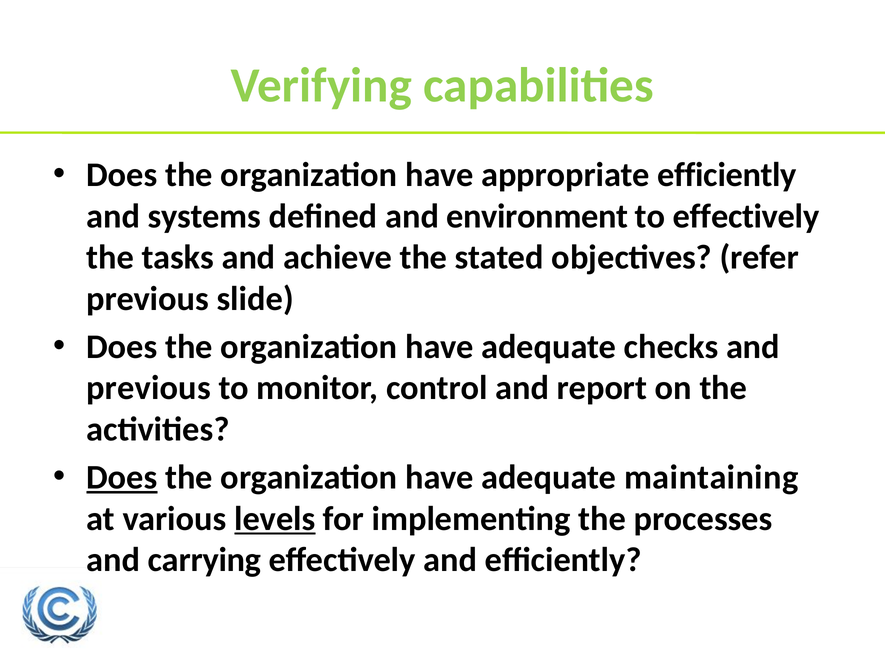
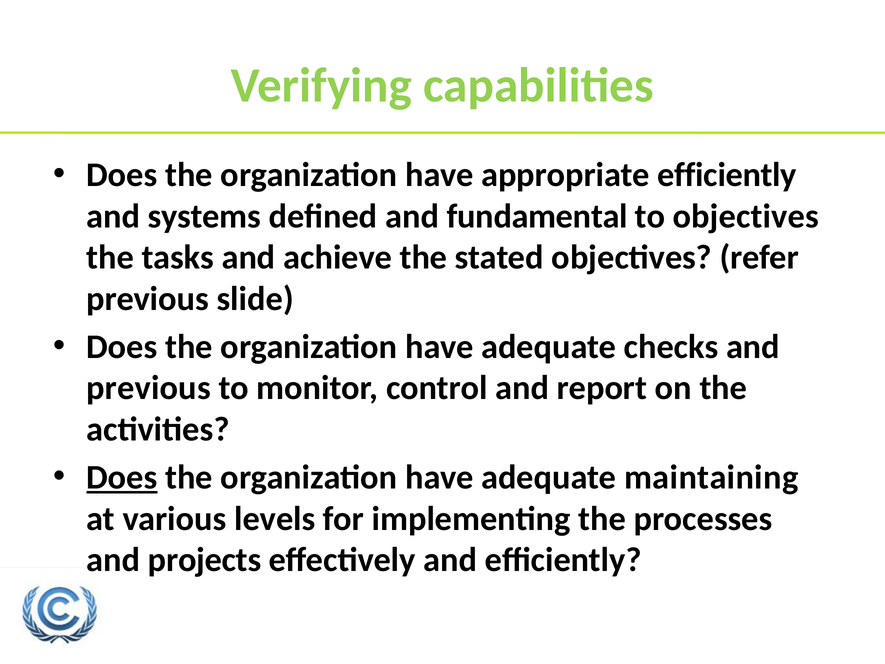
environment: environment -> fundamental (537, 216)
to effectively: effectively -> objectives (746, 216)
levels underline: present -> none (275, 518)
carrying: carrying -> projects (205, 560)
